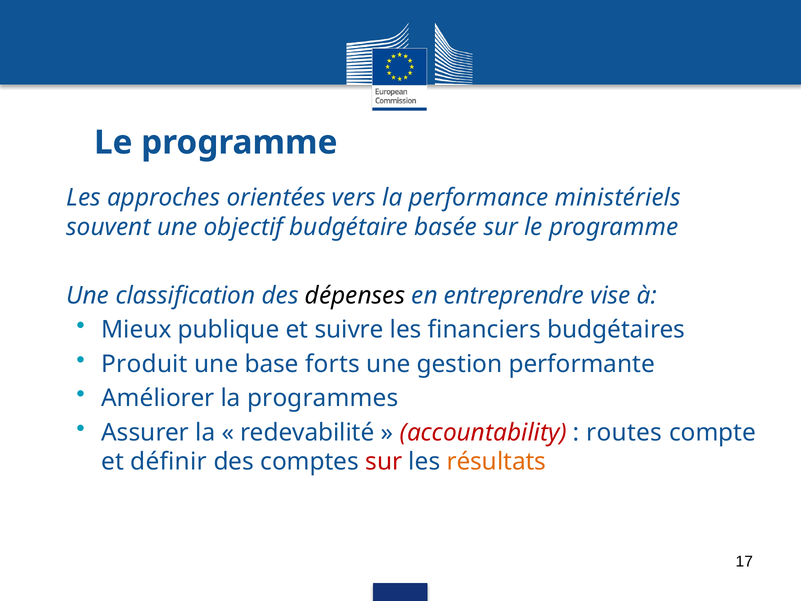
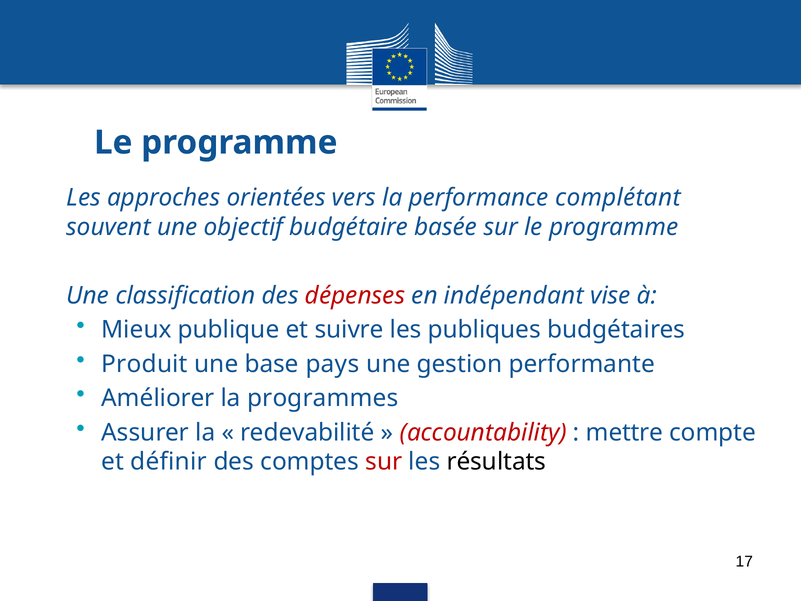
ministériels: ministériels -> complétant (618, 198)
dépenses colour: black -> red (355, 295)
entreprendre: entreprendre -> indépendant (514, 295)
financiers: financiers -> publiques (484, 330)
forts: forts -> pays (332, 364)
routes: routes -> mettre (624, 432)
résultats colour: orange -> black (496, 462)
